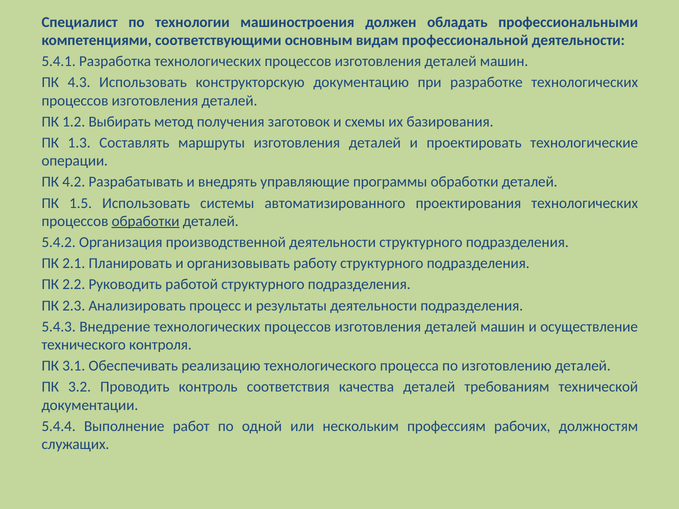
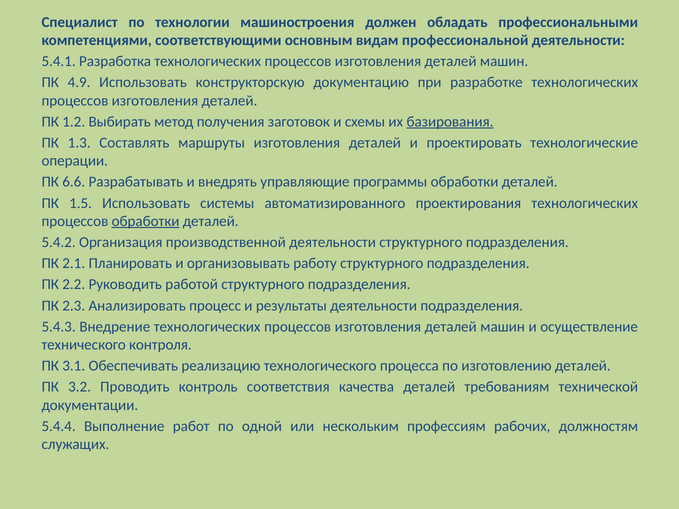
4.3: 4.3 -> 4.9 (79, 82)
базирования underline: none -> present (450, 122)
4.2: 4.2 -> 6.6 (74, 182)
